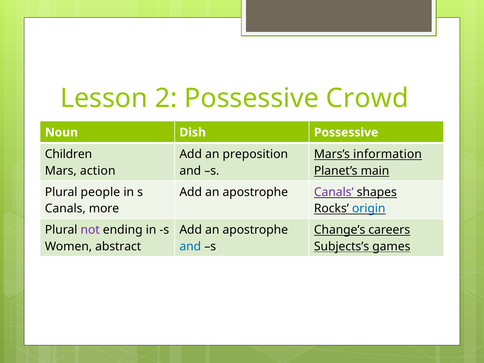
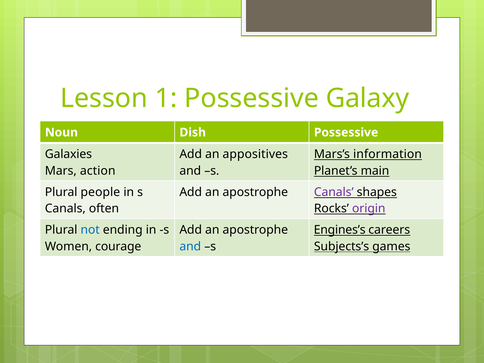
2: 2 -> 1 (166, 98)
Crowd: Crowd -> Galaxy (367, 98)
Children: Children -> Galaxies (68, 154)
preposition: preposition -> appositives (255, 154)
more: more -> often (104, 209)
origin colour: blue -> purple (369, 209)
not colour: purple -> blue (90, 230)
Change’s: Change’s -> Engines’s (340, 230)
abstract: abstract -> courage (118, 246)
